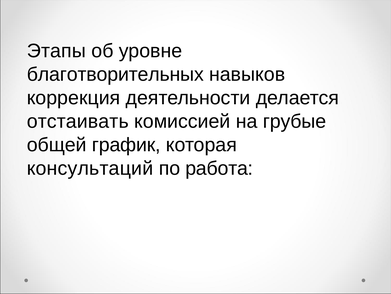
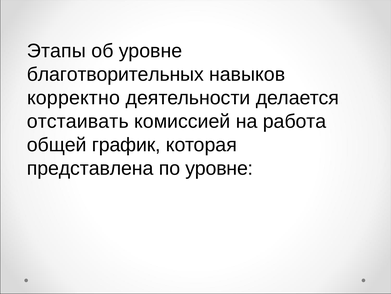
коррекция: коррекция -> корректно (74, 98)
грубые: грубые -> работа (295, 121)
консультаций: консультаций -> представлена (90, 168)
по работа: работа -> уровне (219, 168)
